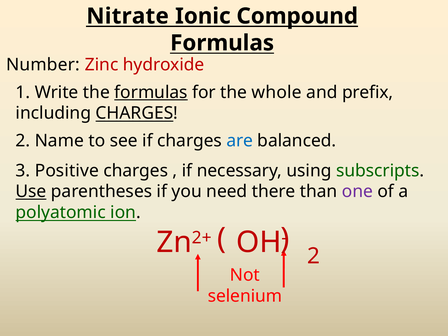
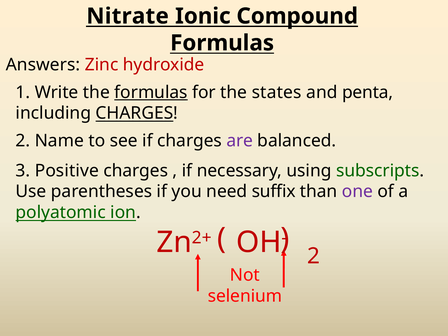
Number: Number -> Answers (43, 65)
whole: whole -> states (277, 92)
prefix: prefix -> penta (368, 92)
are colour: blue -> purple (240, 141)
Use underline: present -> none (31, 192)
there: there -> suffix (274, 192)
